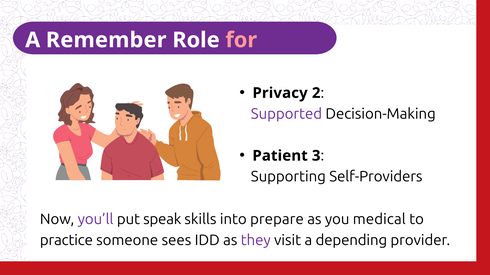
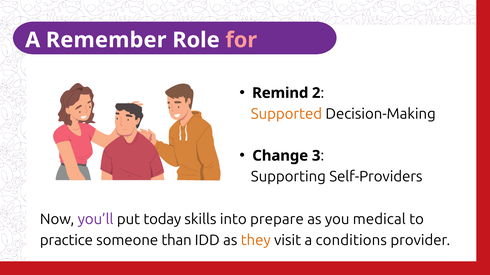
Privacy: Privacy -> Remind (280, 93)
Supported colour: purple -> orange (286, 114)
Patient: Patient -> Change (280, 156)
speak: speak -> today (162, 220)
sees: sees -> than (177, 241)
they colour: purple -> orange (256, 241)
depending: depending -> conditions (351, 241)
